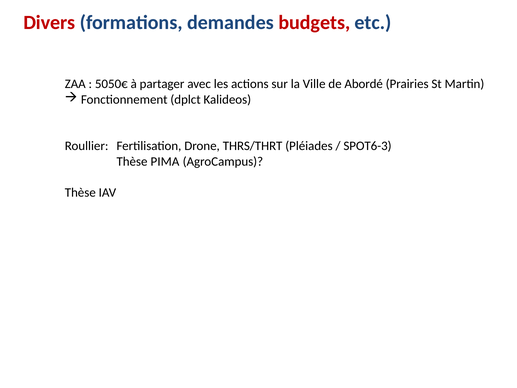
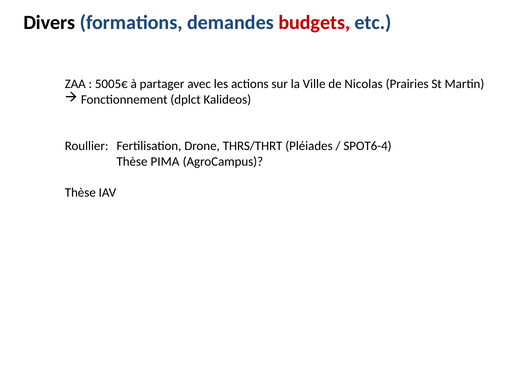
Divers colour: red -> black (49, 23)
5050€: 5050€ -> 5005€ (111, 84)
Abordé: Abordé -> Nicolas (364, 84)
SPOT6-3: SPOT6-3 -> SPOT6-4 (367, 146)
